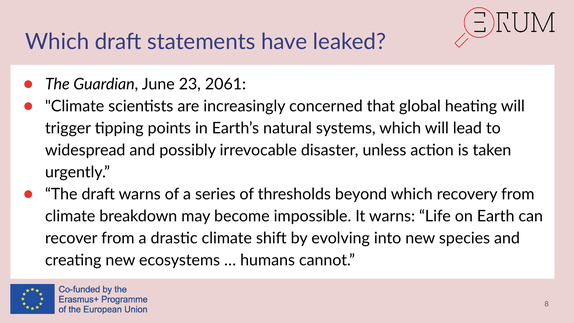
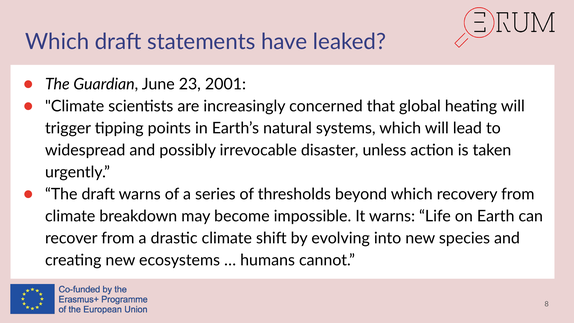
2061: 2061 -> 2001 (226, 84)
